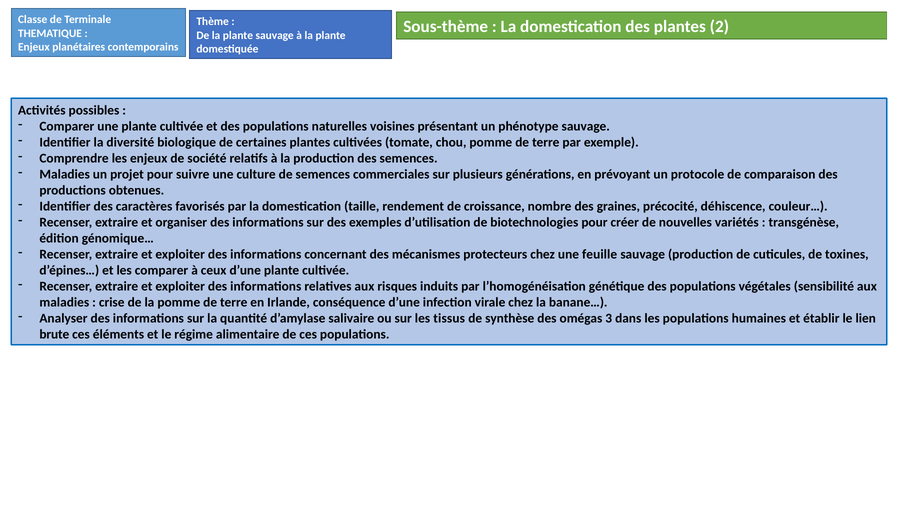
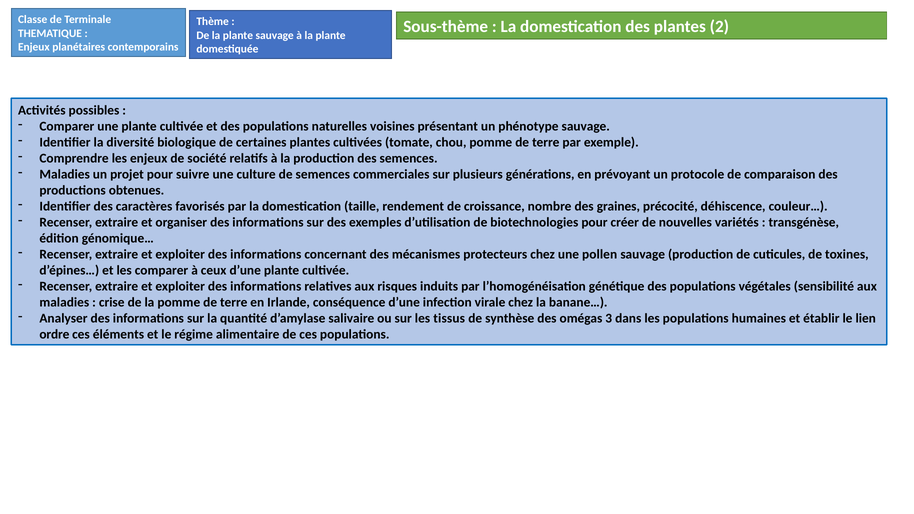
feuille: feuille -> pollen (600, 255)
brute: brute -> ordre (54, 335)
